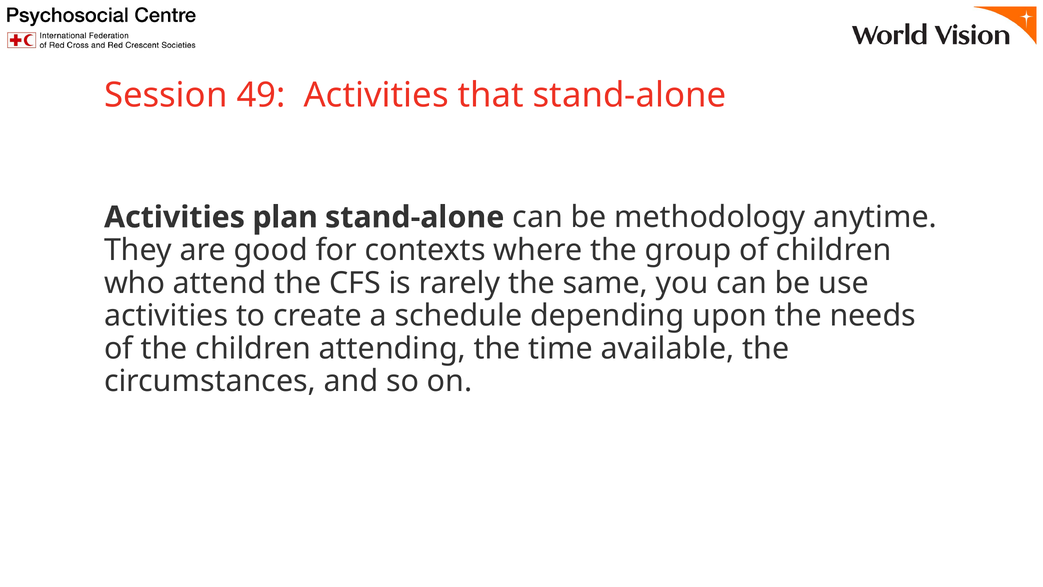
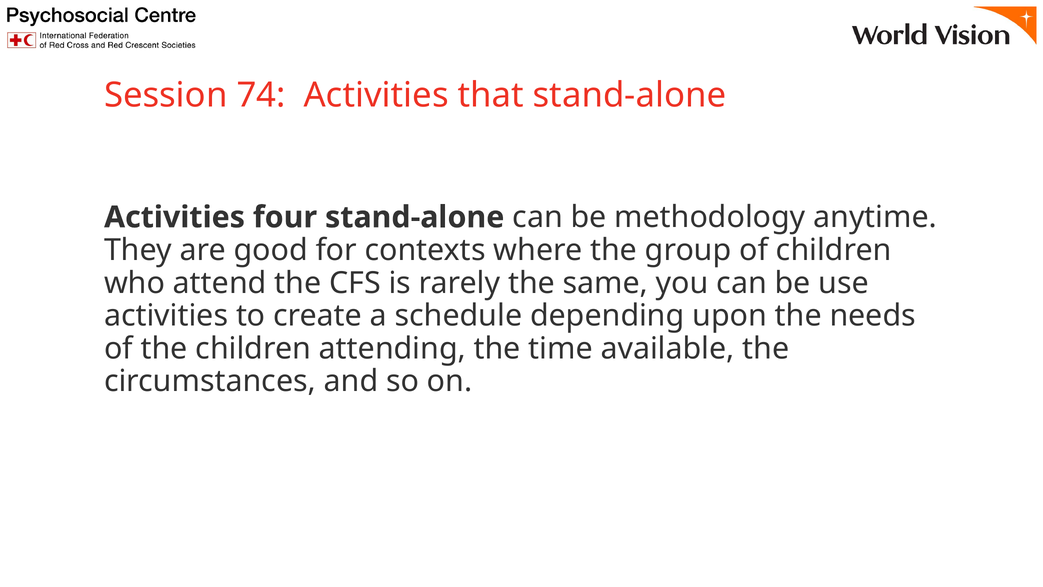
49: 49 -> 74 (261, 95)
plan: plan -> four (285, 217)
